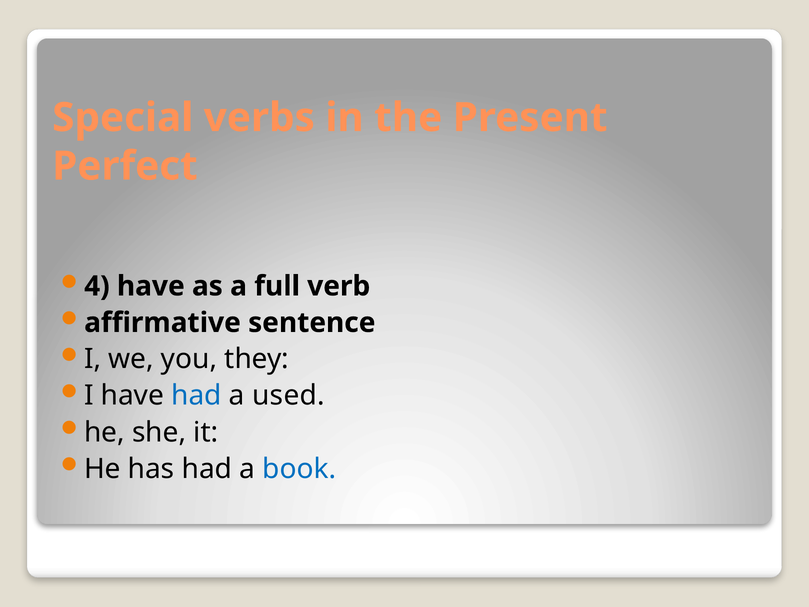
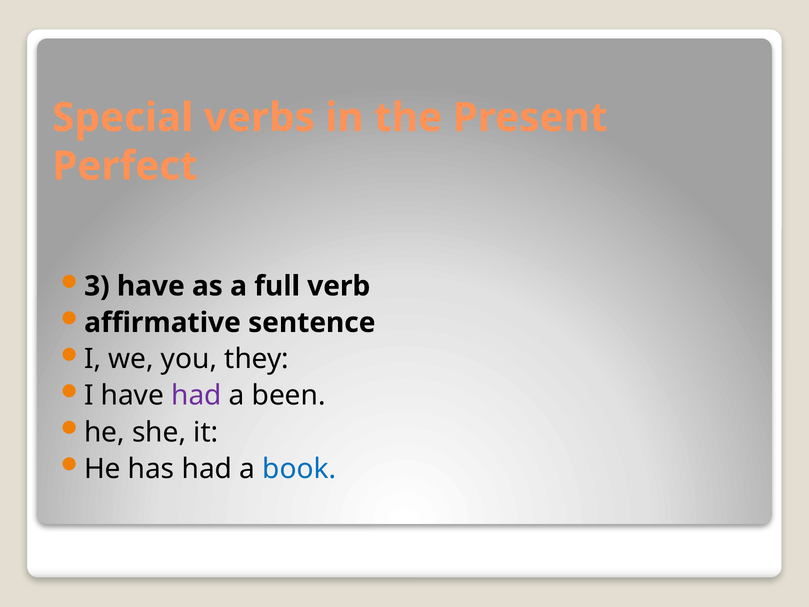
4: 4 -> 3 (97, 286)
had colour: blue -> purple (196, 396)
used: used -> been (289, 396)
